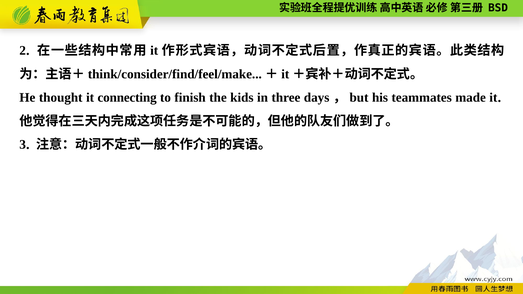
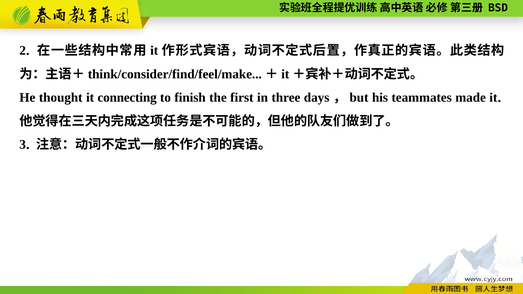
kids: kids -> first (242, 98)
